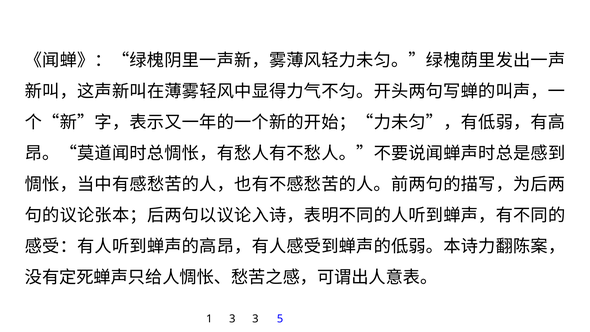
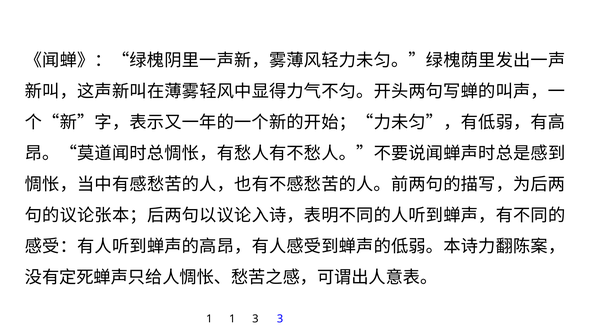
1 3: 3 -> 1 (232, 319)
3 5: 5 -> 3 (280, 319)
